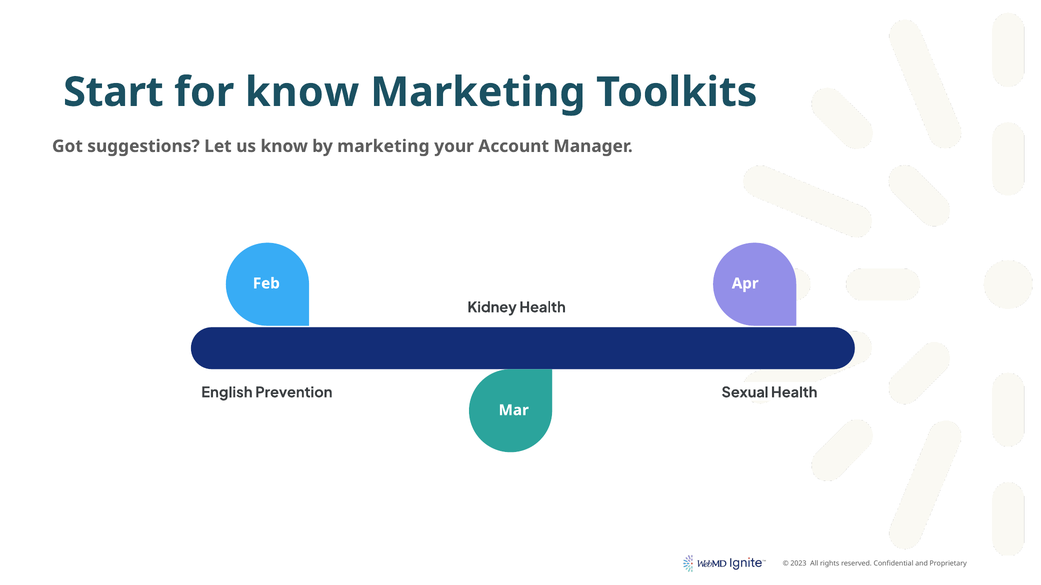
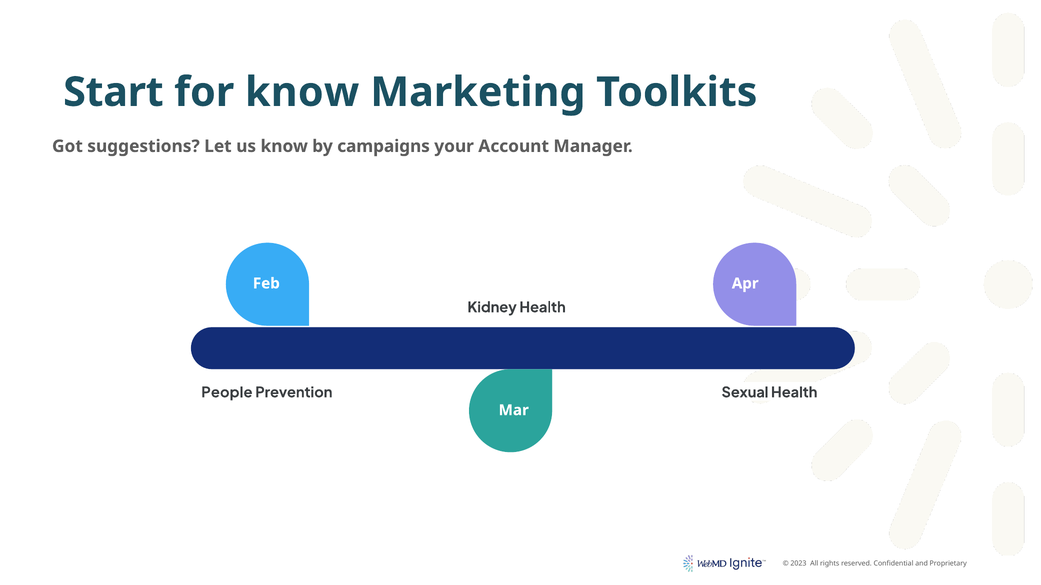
by marketing: marketing -> campaigns (384, 146)
English: English -> People (227, 393)
